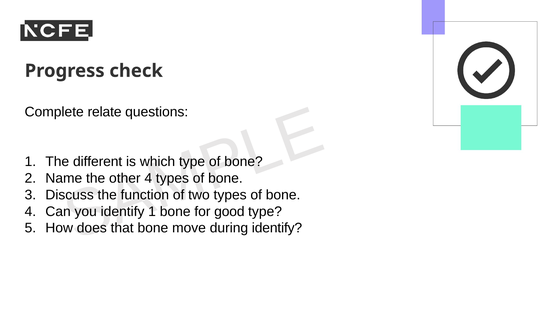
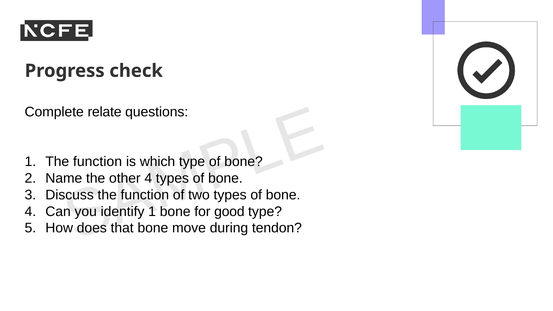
1 The different: different -> function (98, 162)
during identify: identify -> tendon (277, 228)
